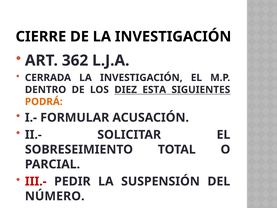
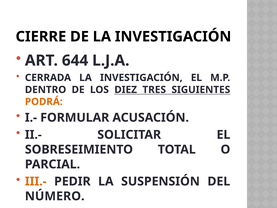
362: 362 -> 644 (75, 60)
ESTA: ESTA -> TRES (154, 90)
III.- colour: red -> orange (36, 181)
